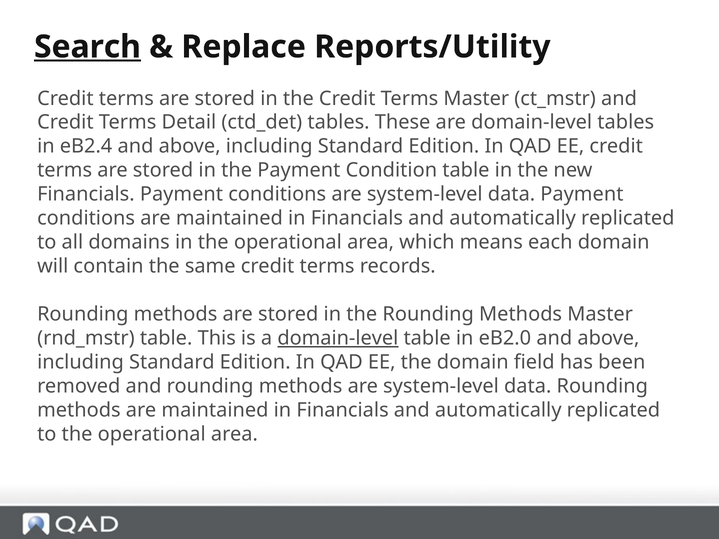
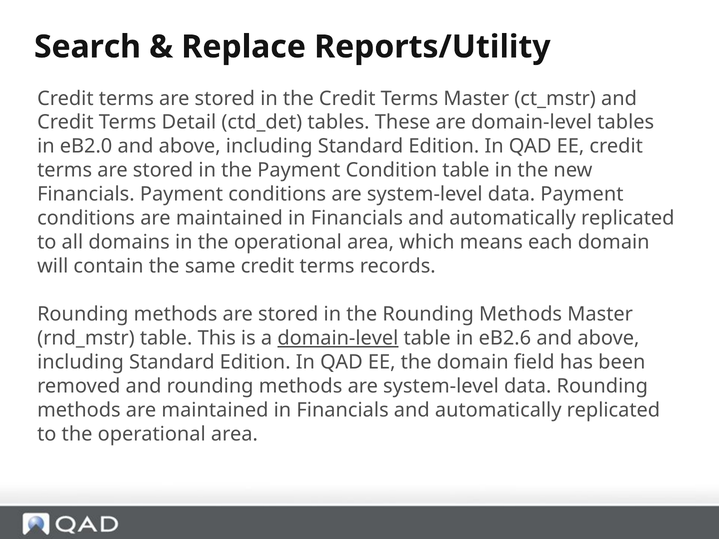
Search underline: present -> none (87, 47)
eB2.4: eB2.4 -> eB2.0 (86, 146)
eB2.0: eB2.0 -> eB2.6 (505, 338)
